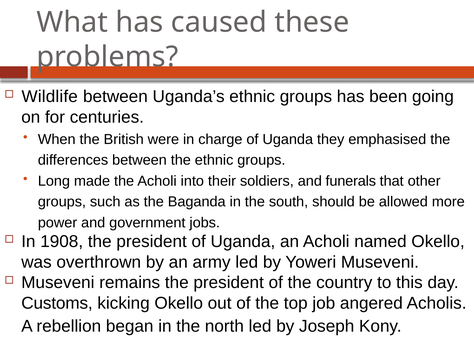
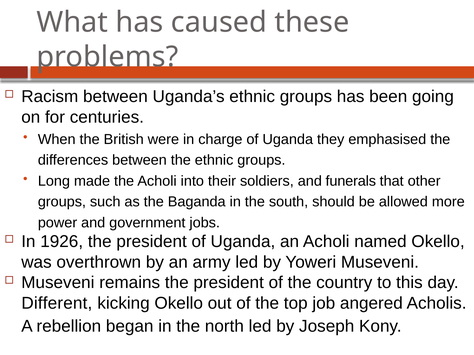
Wildlife: Wildlife -> Racism (50, 97)
1908: 1908 -> 1926 (62, 242)
Customs: Customs -> Different (57, 304)
